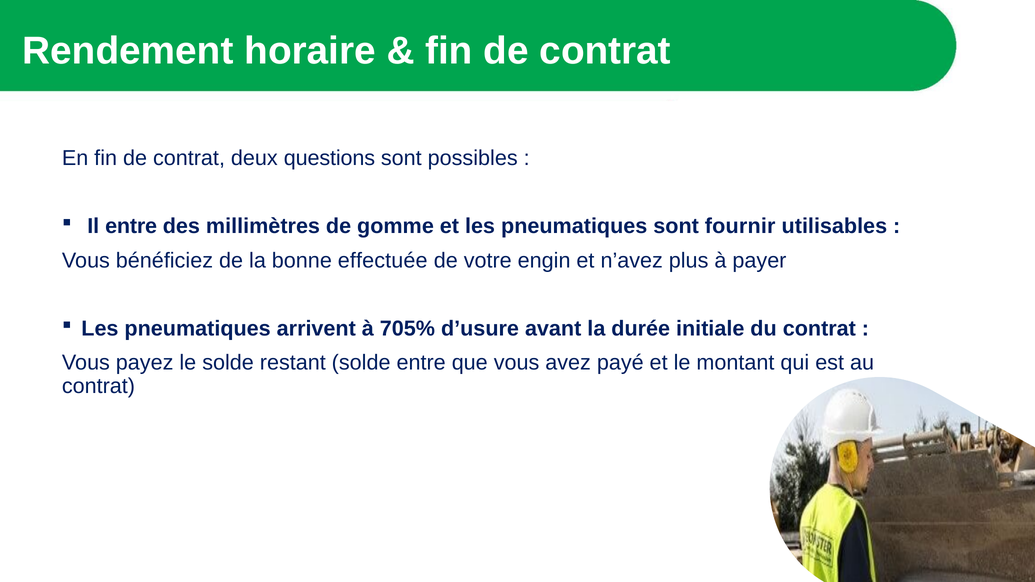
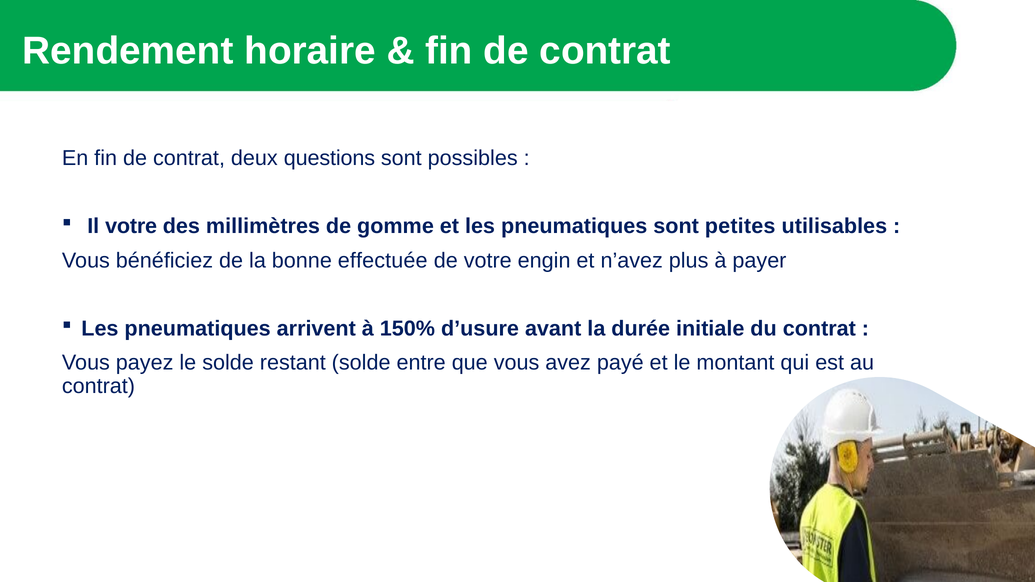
Il entre: entre -> votre (131, 226)
fournir: fournir -> petites (740, 226)
705%: 705% -> 150% (407, 329)
